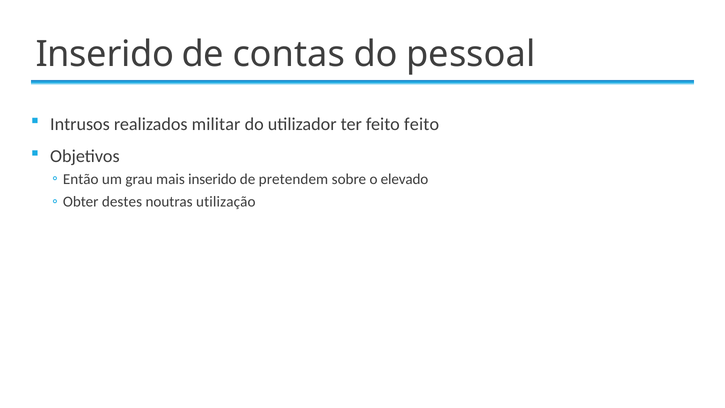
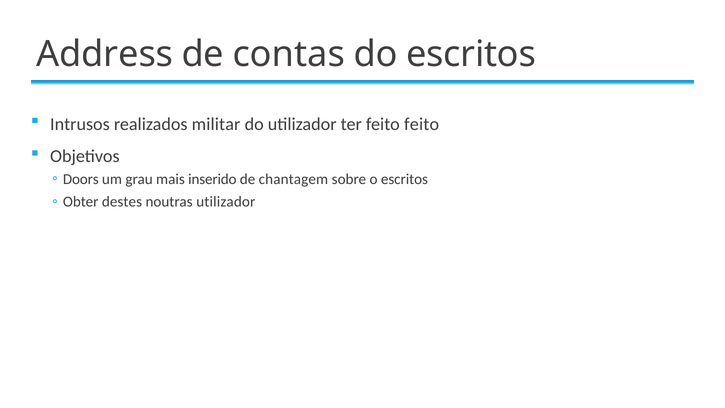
Inserido: Inserido -> Address (105, 54)
do pessoal: pessoal -> escritos (471, 54)
Então: Então -> Doors (81, 179)
pretendem: pretendem -> chantagem (293, 179)
o elevado: elevado -> escritos (404, 179)
noutras utilização: utilização -> utilizador (226, 202)
